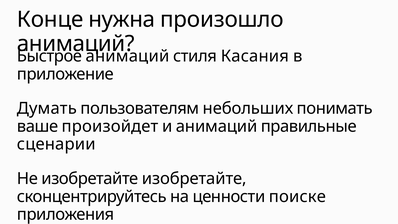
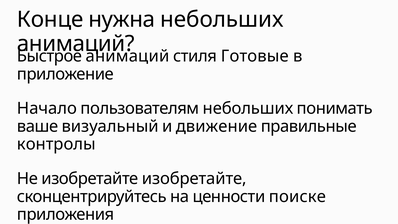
нужна произошло: произошло -> небольших (222, 19)
Касания: Касания -> Готовые (255, 56)
Думать: Думать -> Начало (47, 108)
произойдет: произойдет -> визуальный (110, 126)
и анимаций: анимаций -> движение (217, 126)
сценарии: сценарии -> контролы (56, 144)
